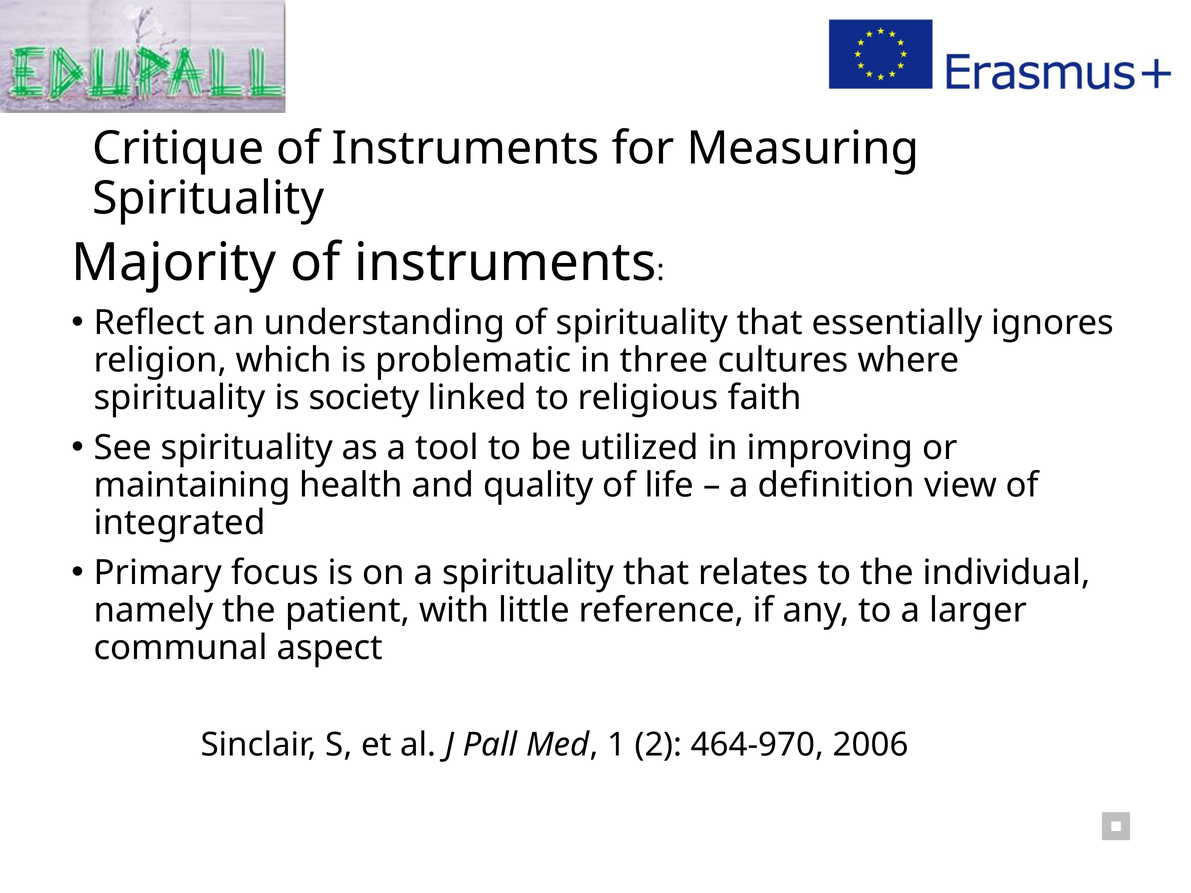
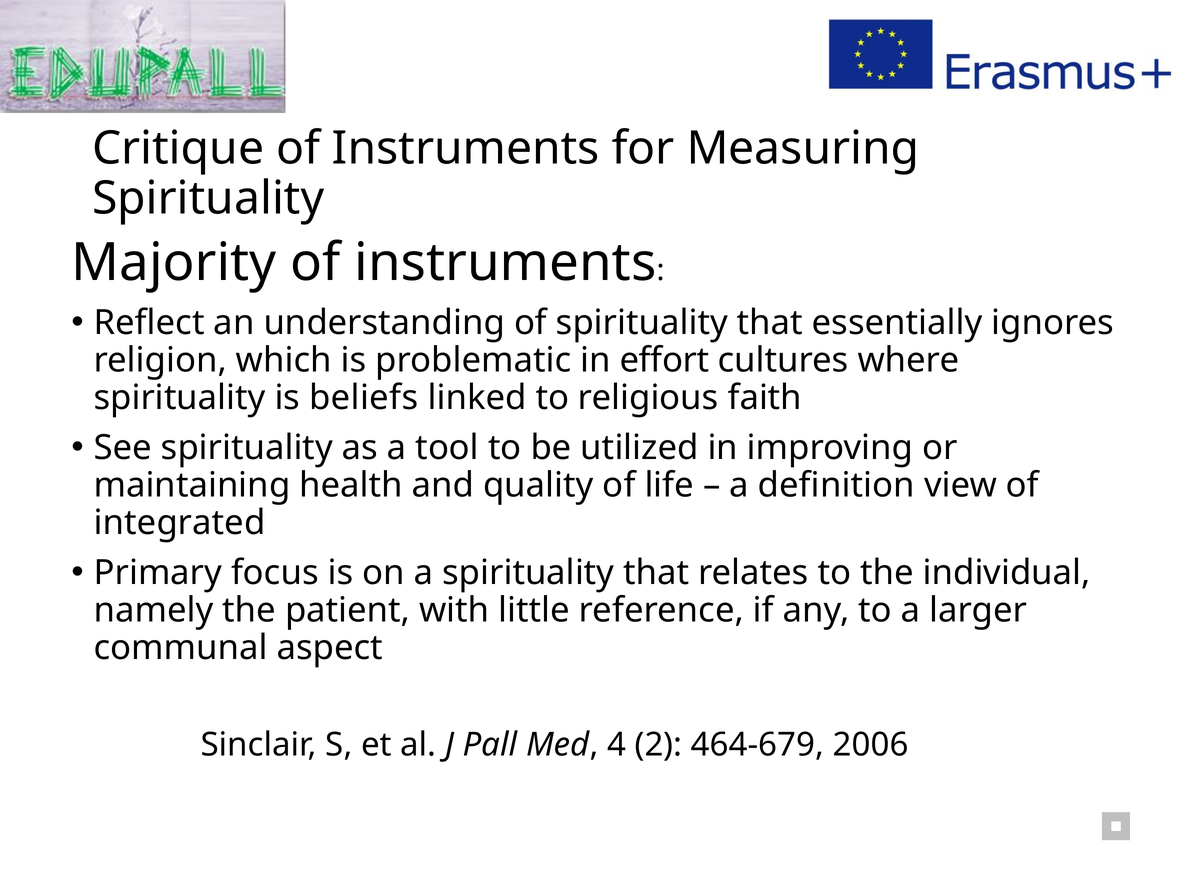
three: three -> effort (664, 360)
society: society -> beliefs (364, 398)
1: 1 -> 4 (616, 745)
464-970: 464-970 -> 464-679 (758, 745)
